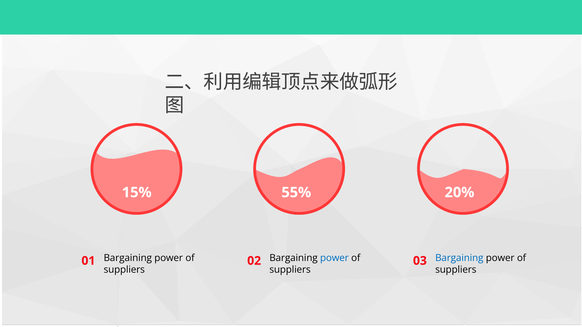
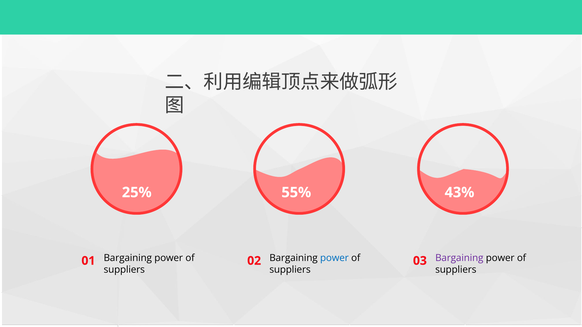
15%: 15% -> 25% (137, 193)
20%: 20% -> 43% (459, 193)
Bargaining colour: blue -> purple (459, 258)
